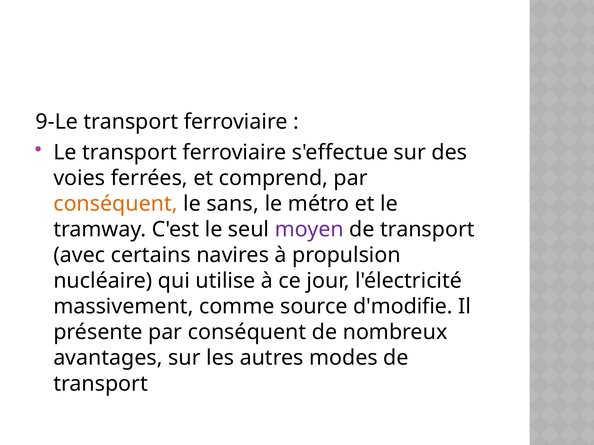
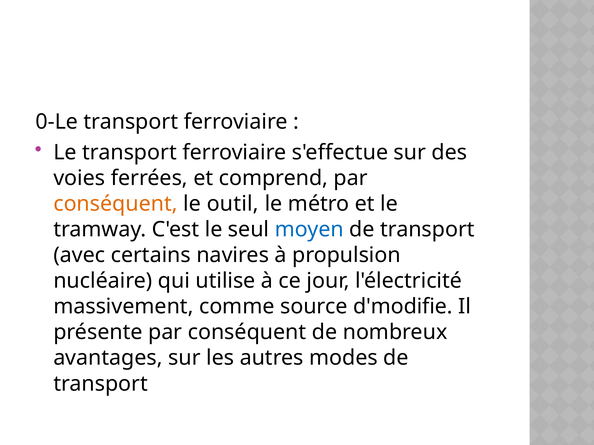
9-Le: 9-Le -> 0-Le (57, 122)
sans: sans -> outil (233, 204)
moyen colour: purple -> blue (309, 230)
